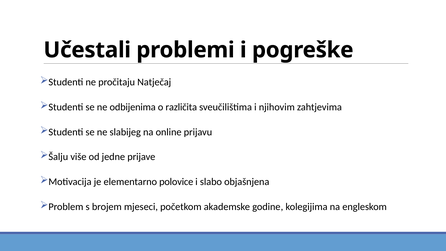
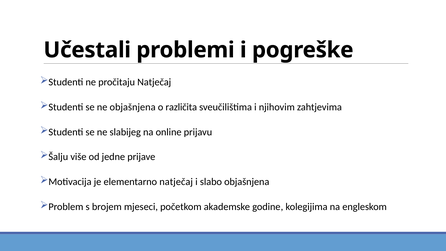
ne odbijenima: odbijenima -> objašnjena (133, 107)
elementarno polovice: polovice -> natječaj (176, 182)
